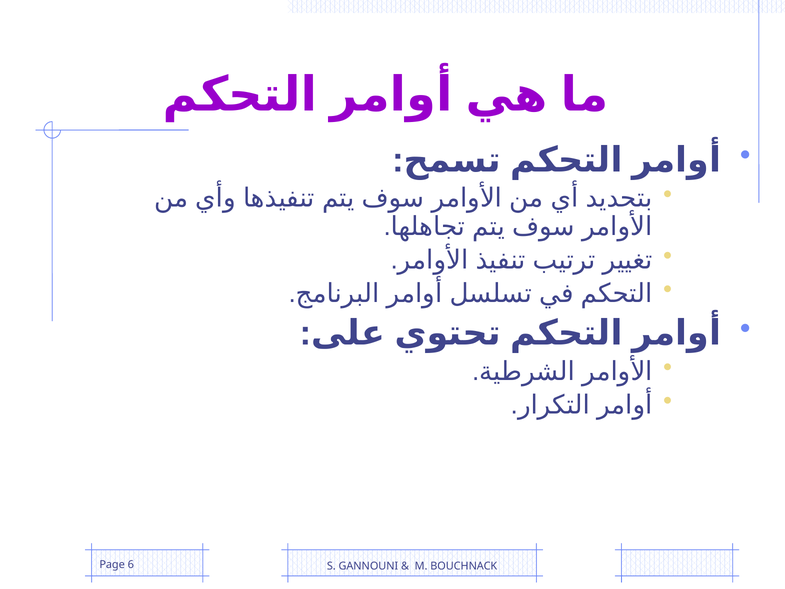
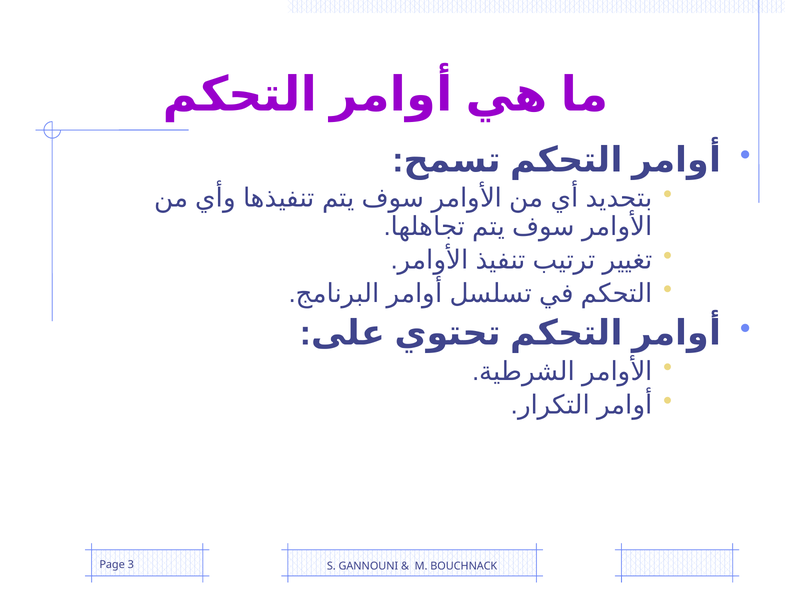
6: 6 -> 3 (131, 564)
